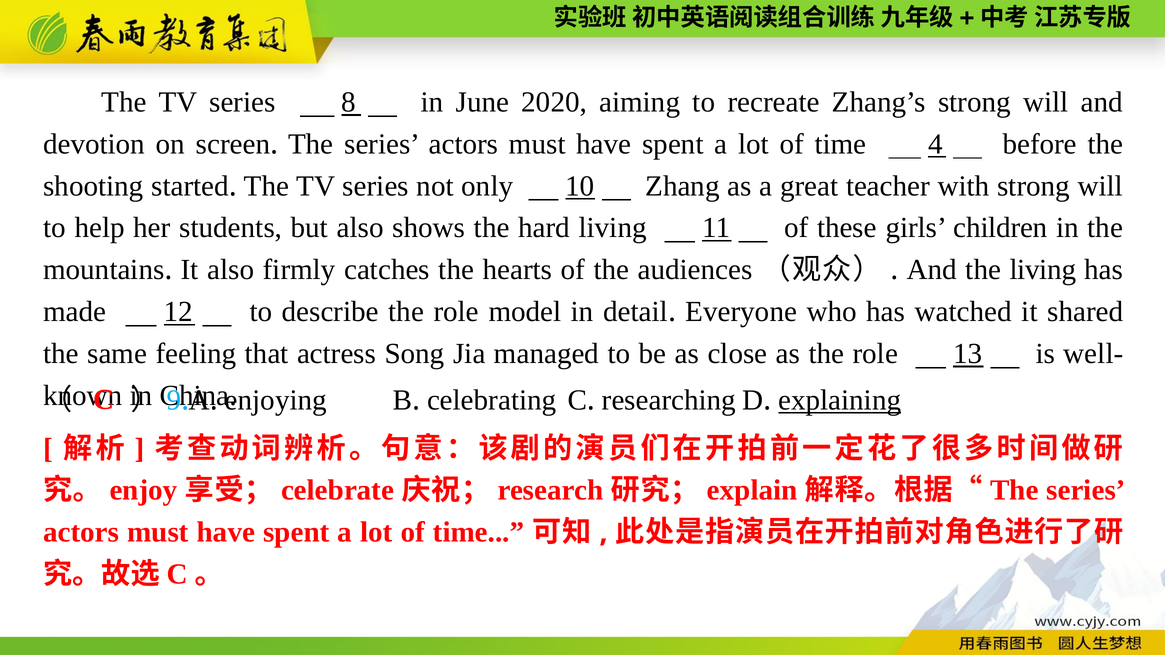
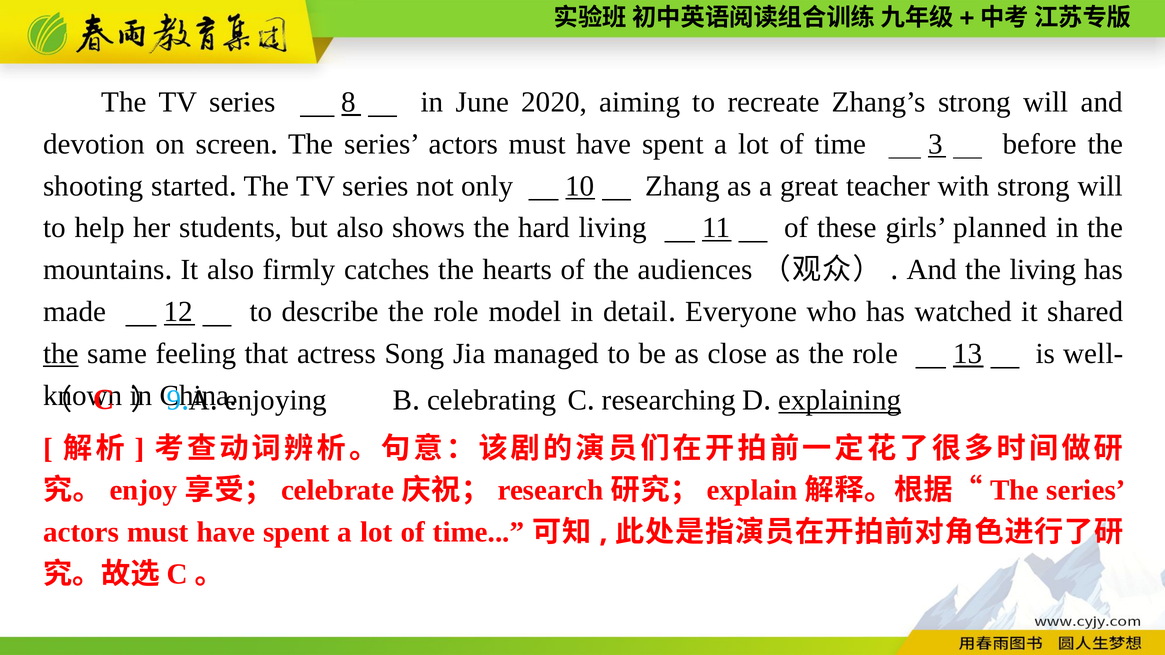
4: 4 -> 3 (935, 144)
children: children -> planned (1000, 228)
the underline: none -> present (61, 354)
